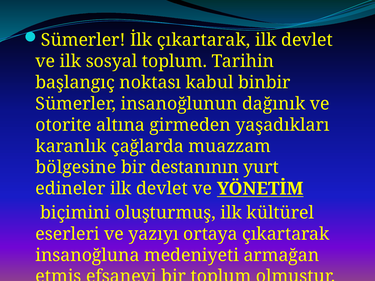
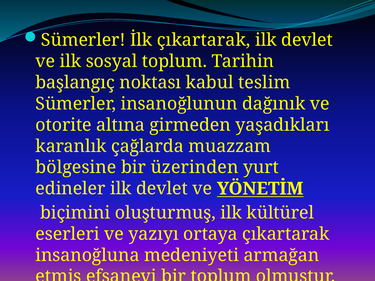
binbir: binbir -> teslim (264, 83)
destanının: destanının -> üzerinden (194, 168)
